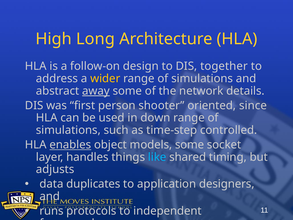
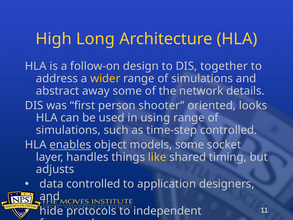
away underline: present -> none (96, 91)
since: since -> looks (253, 105)
down: down -> using (155, 118)
like colour: light blue -> yellow (157, 157)
data duplicates: duplicates -> controlled (93, 184)
runs: runs -> hide (51, 211)
